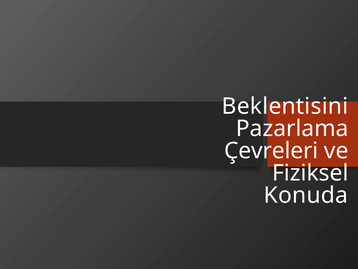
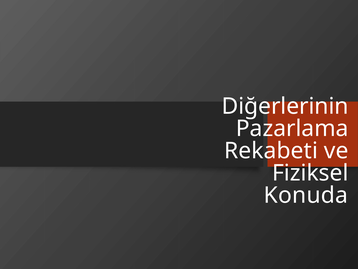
Beklentisini: Beklentisini -> Diğerlerinin (285, 106)
Çevreleri: Çevreleri -> Rekabeti (271, 151)
